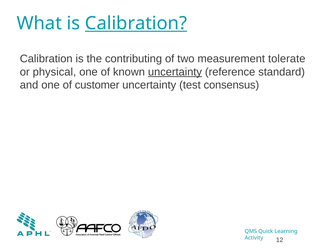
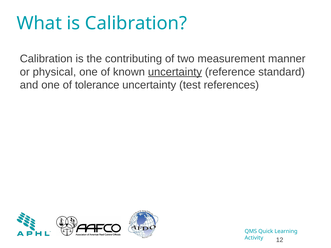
Calibration underline: present -> none (136, 23)
tolerate: tolerate -> manner (287, 59)
customer: customer -> tolerance (97, 85)
consensus: consensus -> references (231, 85)
